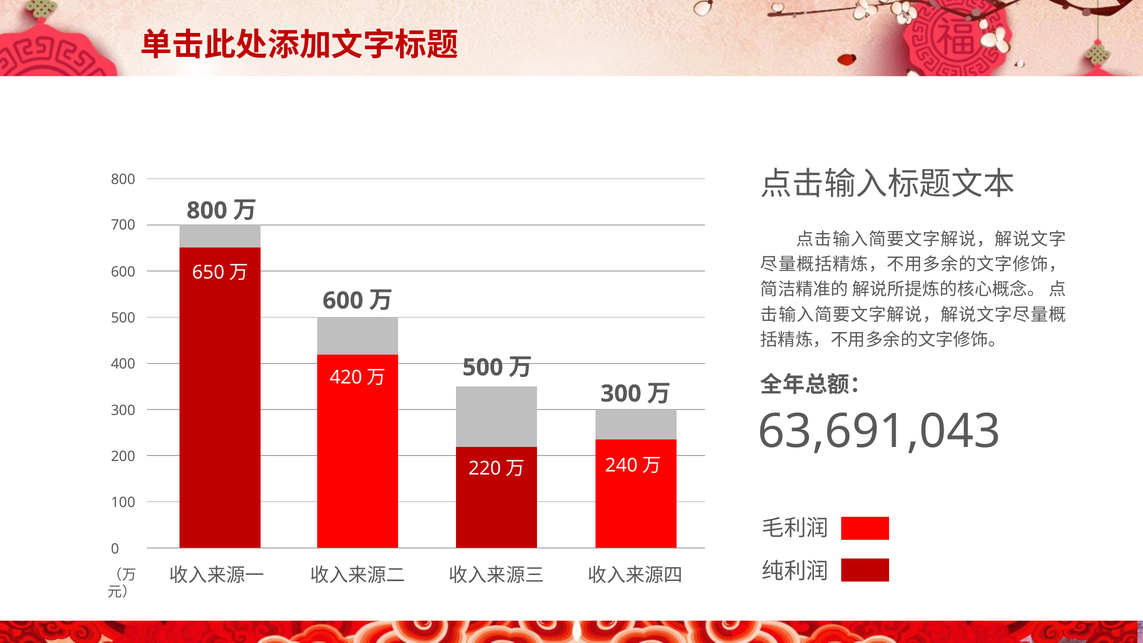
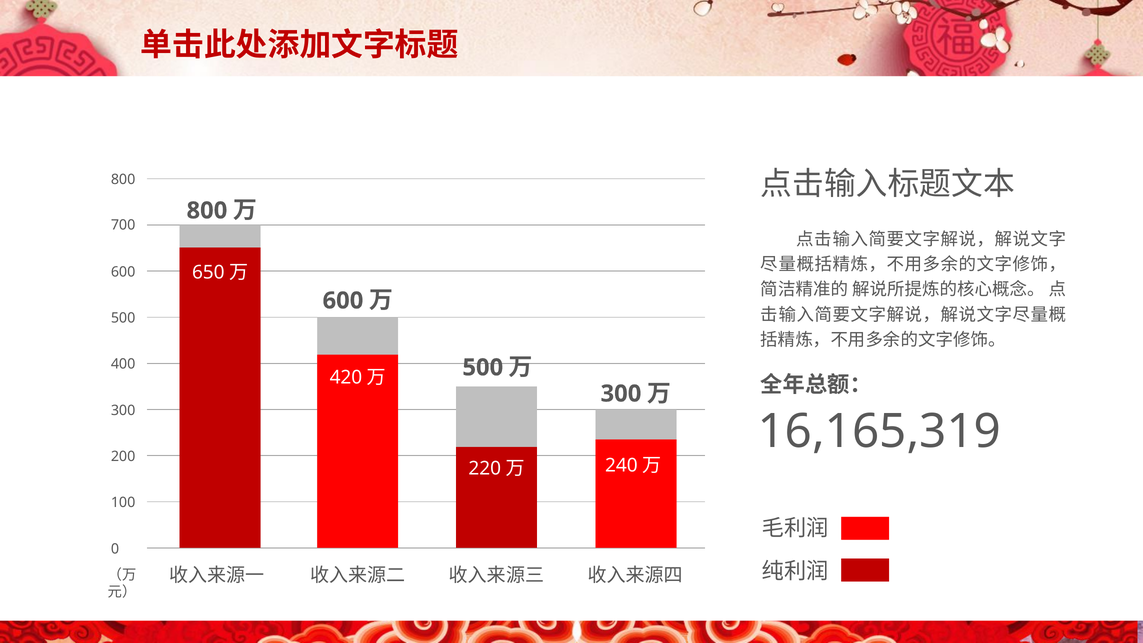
63,691,043: 63,691,043 -> 16,165,319 (879, 432)
